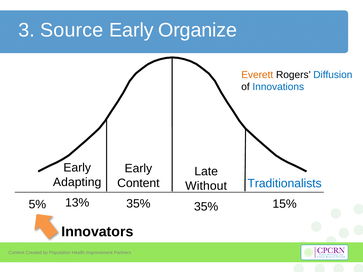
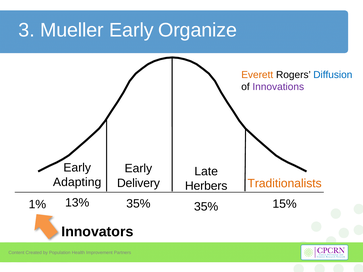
Source: Source -> Mueller (72, 30)
Innovations colour: blue -> purple (278, 87)
Content: Content -> Delivery (138, 183)
Traditionalists colour: blue -> orange (285, 184)
Without: Without -> Herbers (206, 186)
5%: 5% -> 1% (37, 205)
